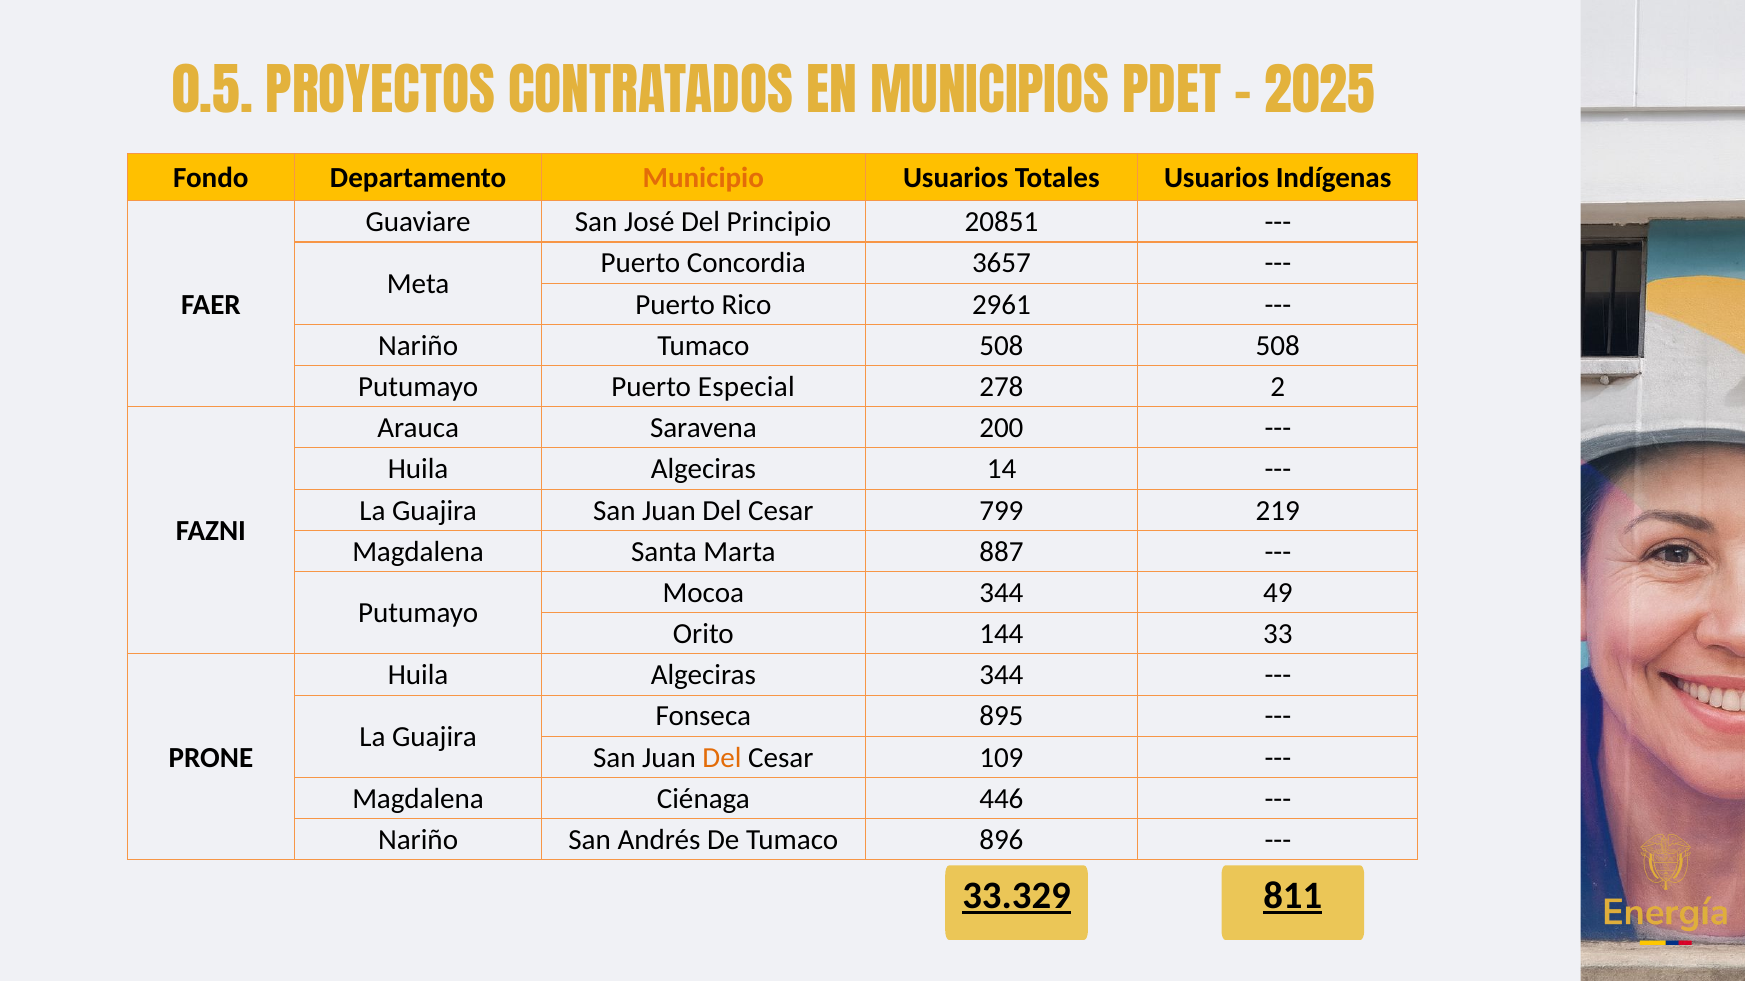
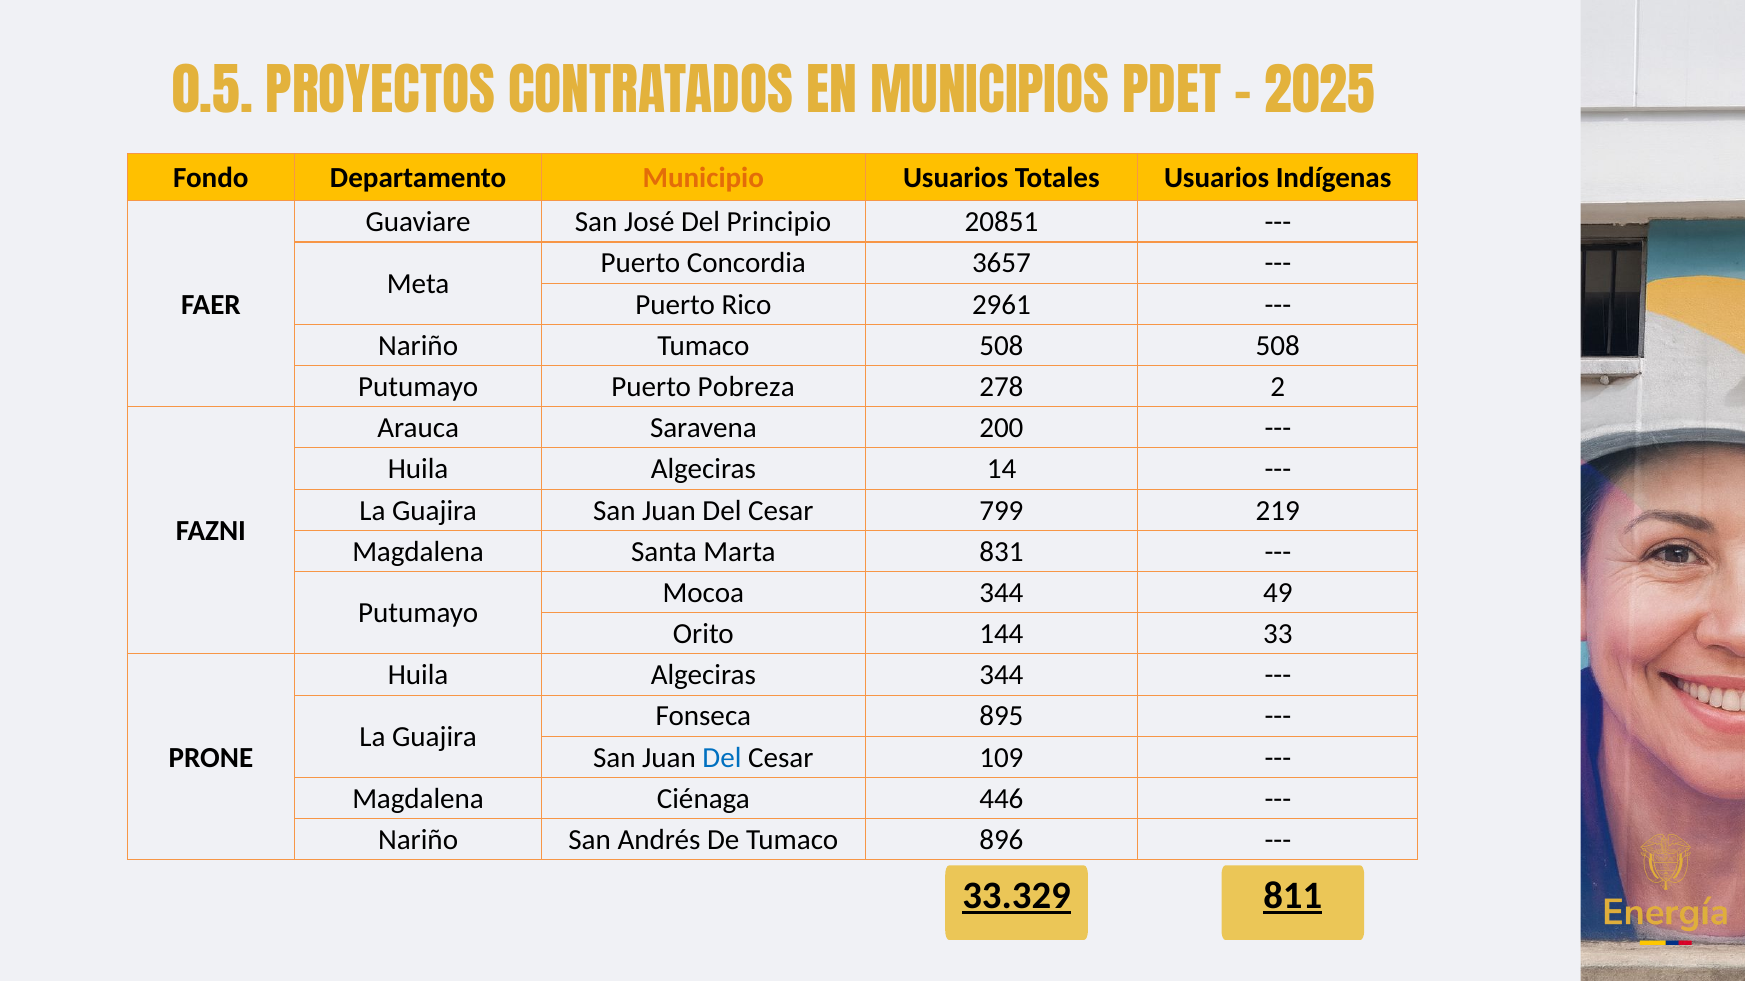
Especial: Especial -> Pobreza (746, 387)
887: 887 -> 831 (1001, 552)
Del colour: orange -> blue (722, 758)
